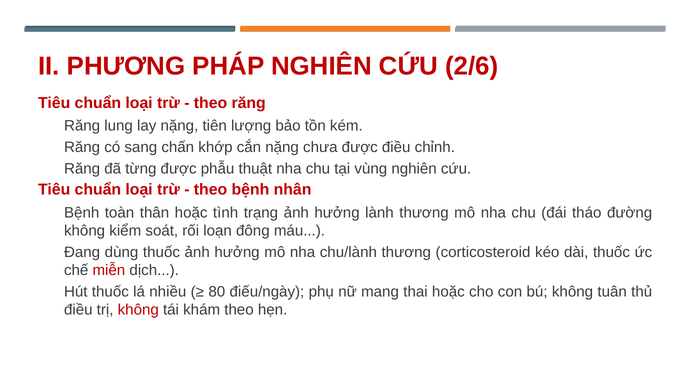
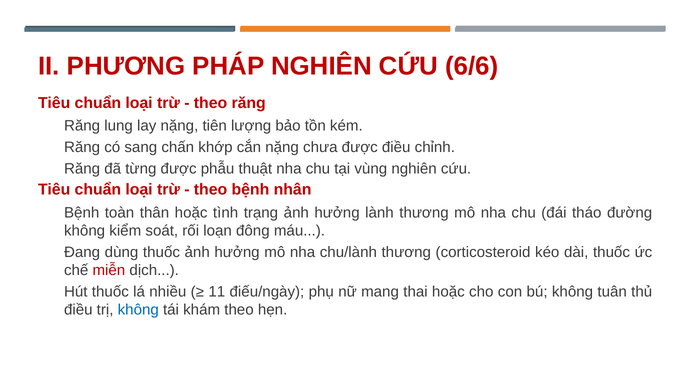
2/6: 2/6 -> 6/6 (472, 67)
80: 80 -> 11 (217, 292)
không colour: red -> blue (138, 311)
